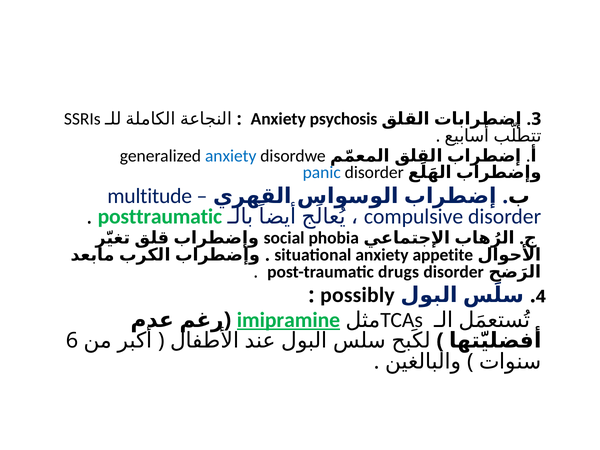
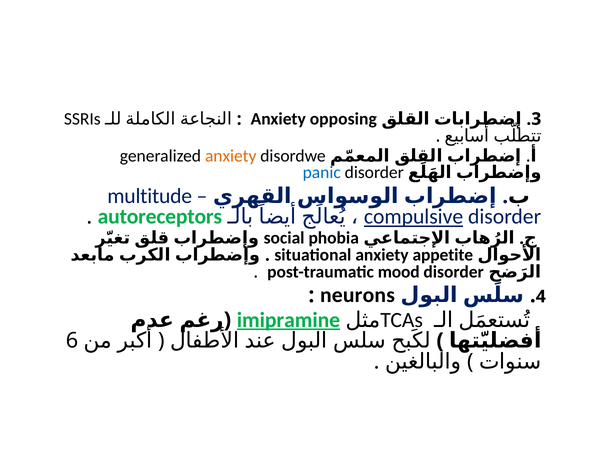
psychosis: psychosis -> opposing (343, 119)
anxiety colour: blue -> orange (231, 156)
posttraumatic: posttraumatic -> autoreceptors (160, 217)
compulsive underline: none -> present (414, 217)
drugs: drugs -> mood (399, 272)
possibly: possibly -> neurons (357, 295)
